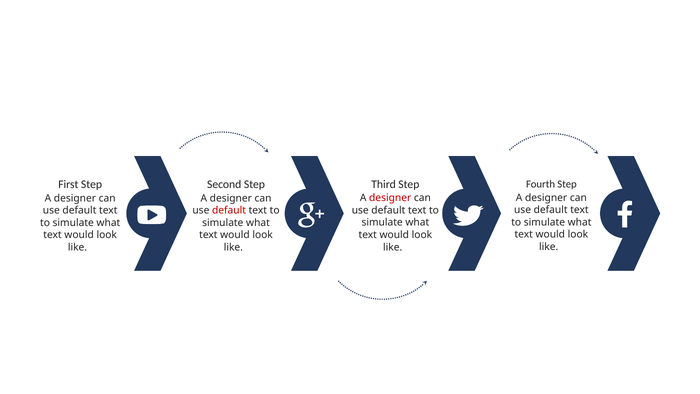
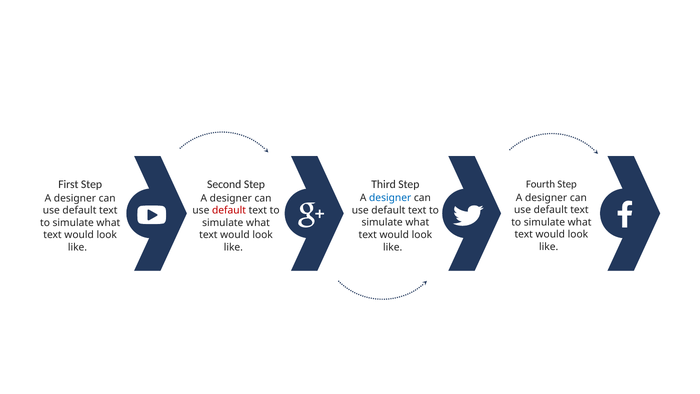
designer colour: red -> blue (390, 198)
